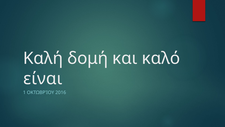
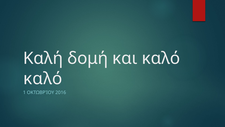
είναι: είναι -> καλό (43, 78)
